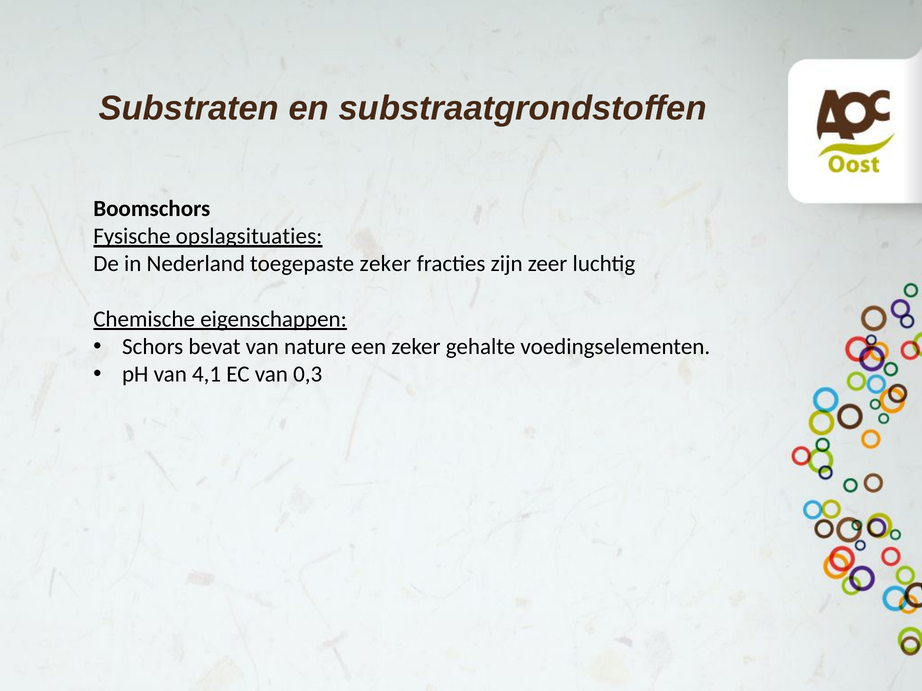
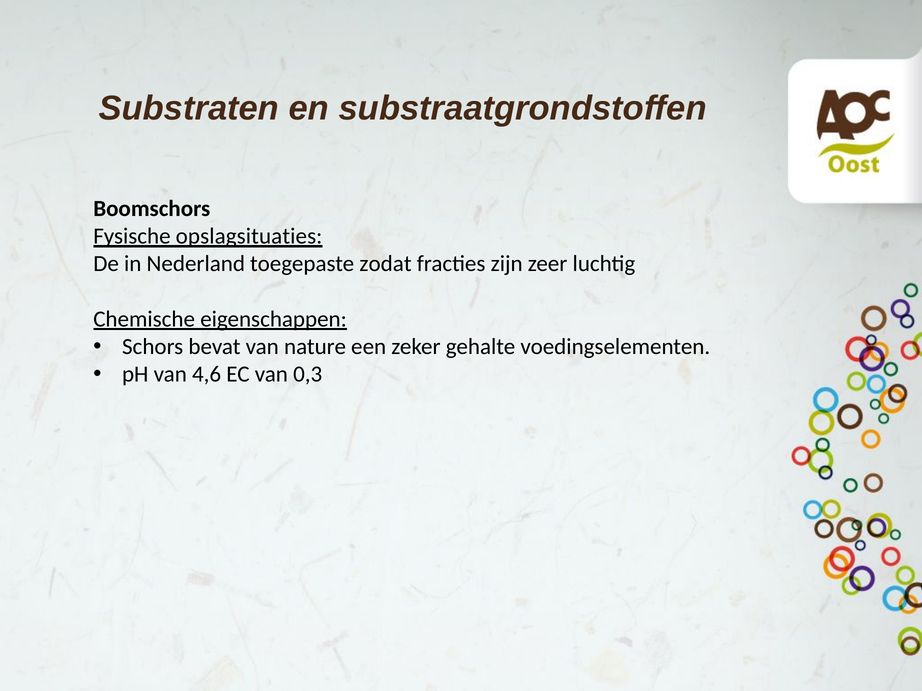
toegepaste zeker: zeker -> zodat (386, 264)
4,1: 4,1 -> 4,6 (207, 375)
